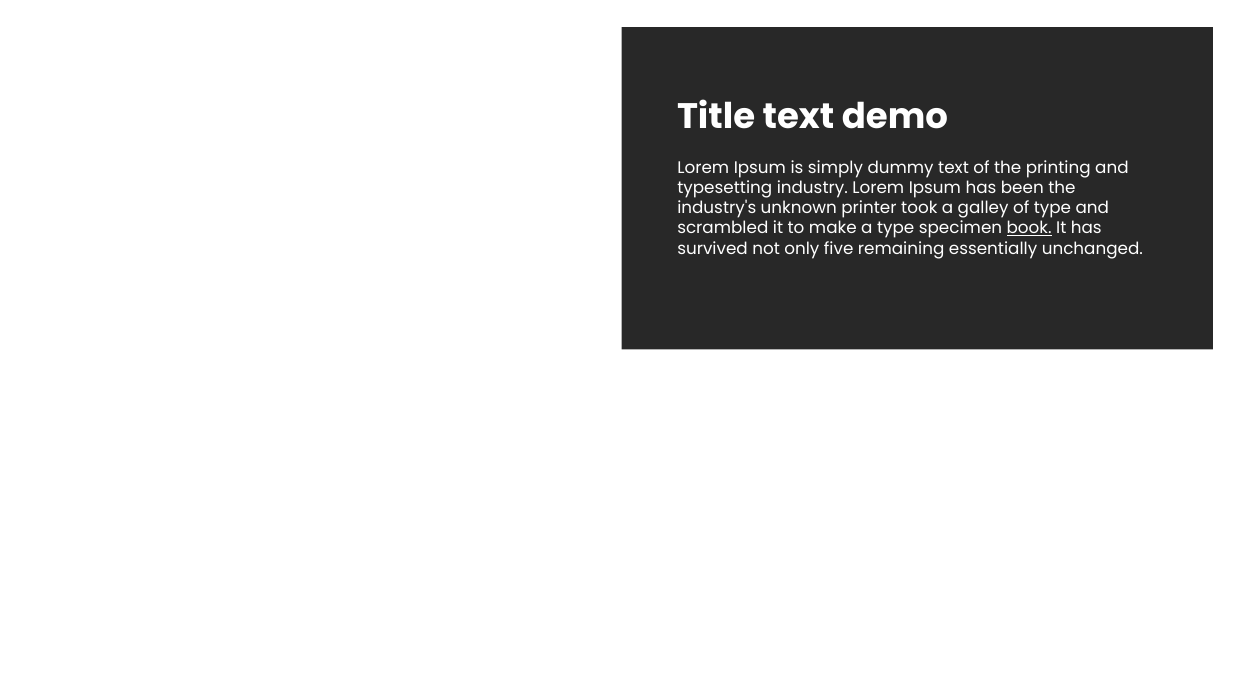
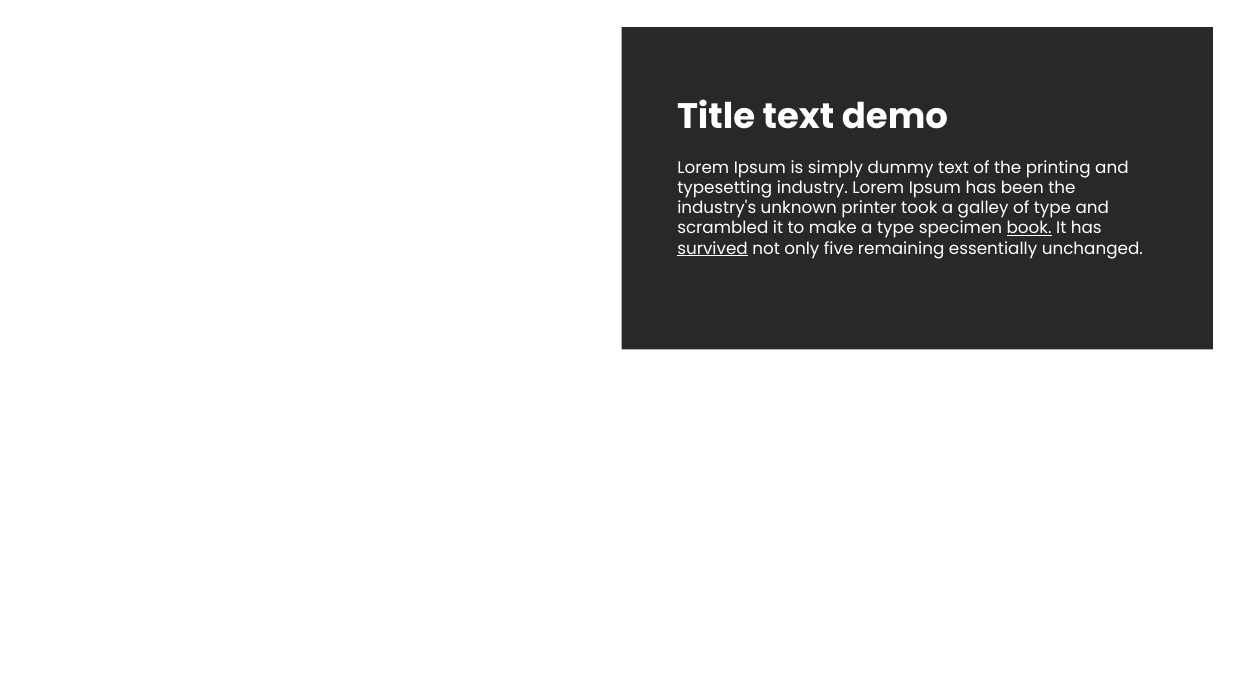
survived underline: none -> present (713, 249)
